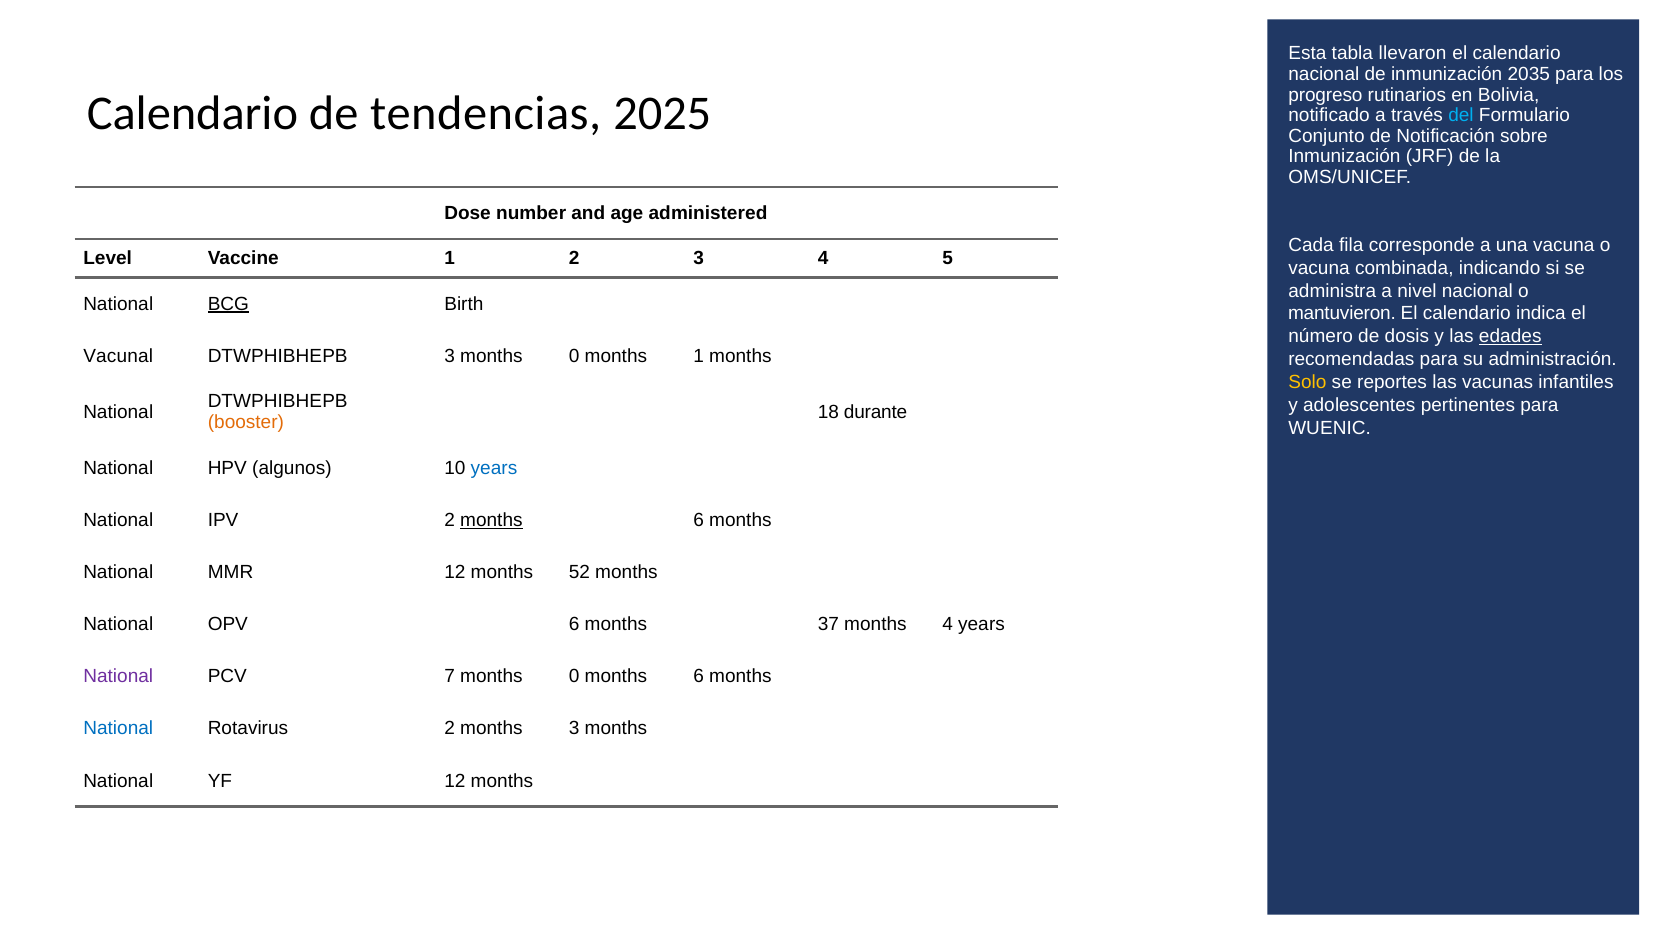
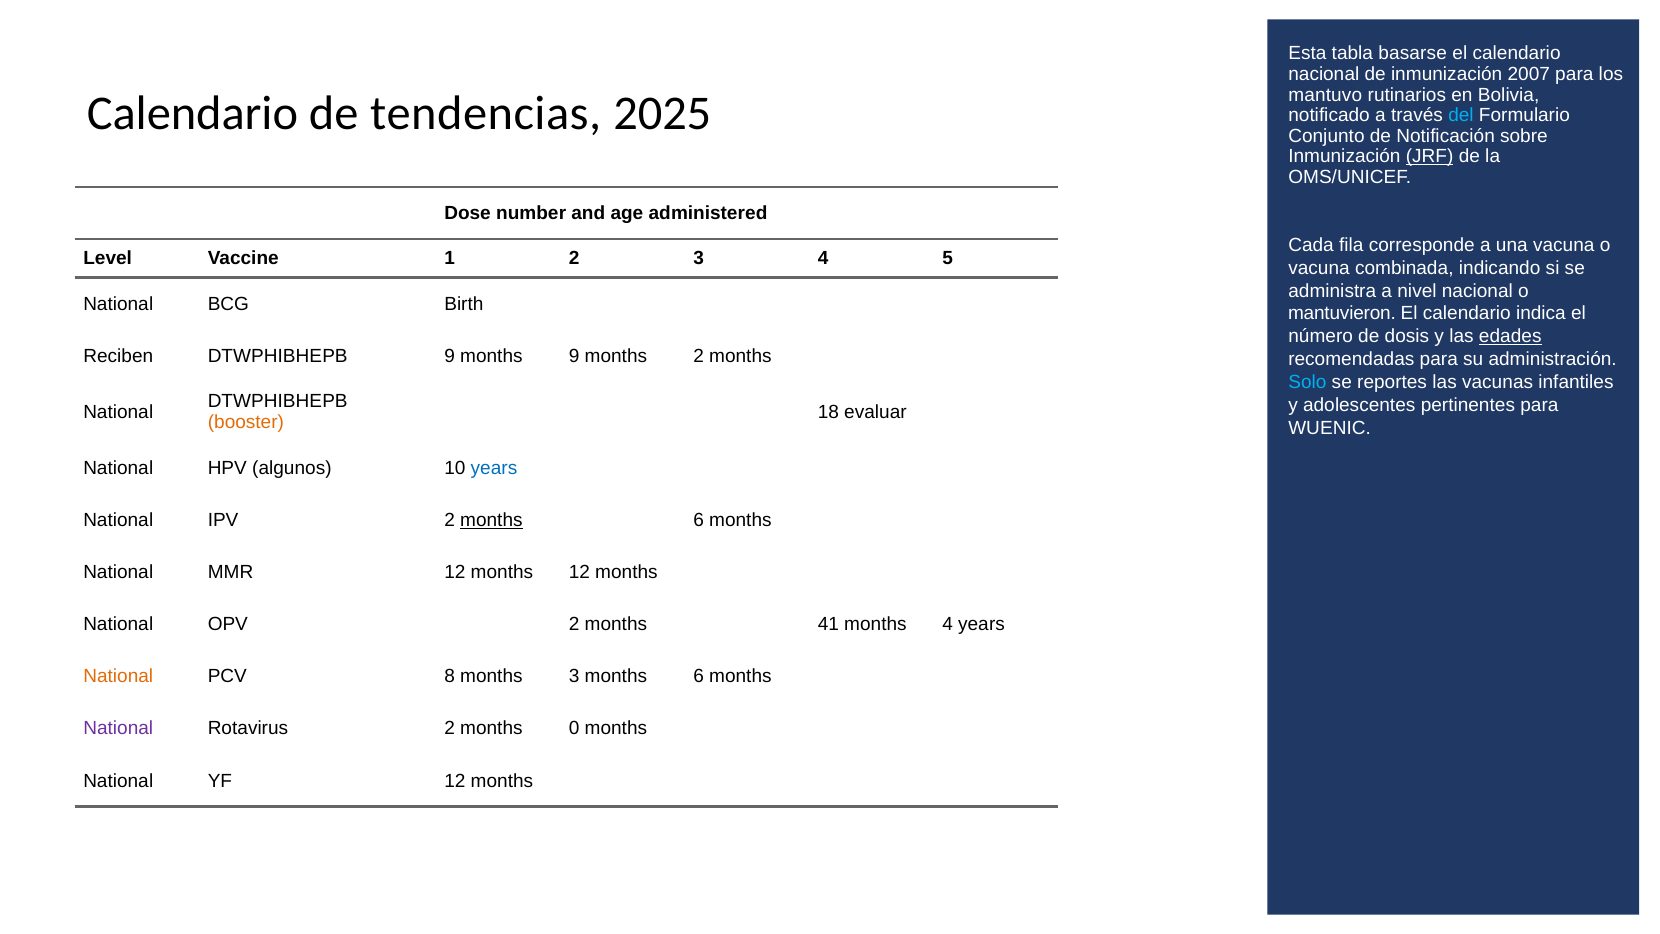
llevaron: llevaron -> basarse (1413, 54)
2035: 2035 -> 2007 (1529, 74)
progreso: progreso -> mantuvo (1325, 95)
JRF underline: none -> present (1430, 156)
BCG underline: present -> none (228, 304)
Vacunal: Vacunal -> Reciben (118, 356)
DTWPHIBHEPB 3: 3 -> 9 (450, 356)
0: 0 -> 9 (574, 356)
months 1: 1 -> 2 (699, 356)
Solo colour: yellow -> light blue (1307, 382)
durante: durante -> evaluar (875, 412)
months 52: 52 -> 12 (579, 572)
OPV 6: 6 -> 2 (574, 624)
37: 37 -> 41 (828, 624)
National colour: purple -> orange (118, 676)
7: 7 -> 8 (450, 676)
0: 0 -> 3 (574, 676)
National colour: blue -> purple (118, 729)
months 3: 3 -> 0 (574, 729)
